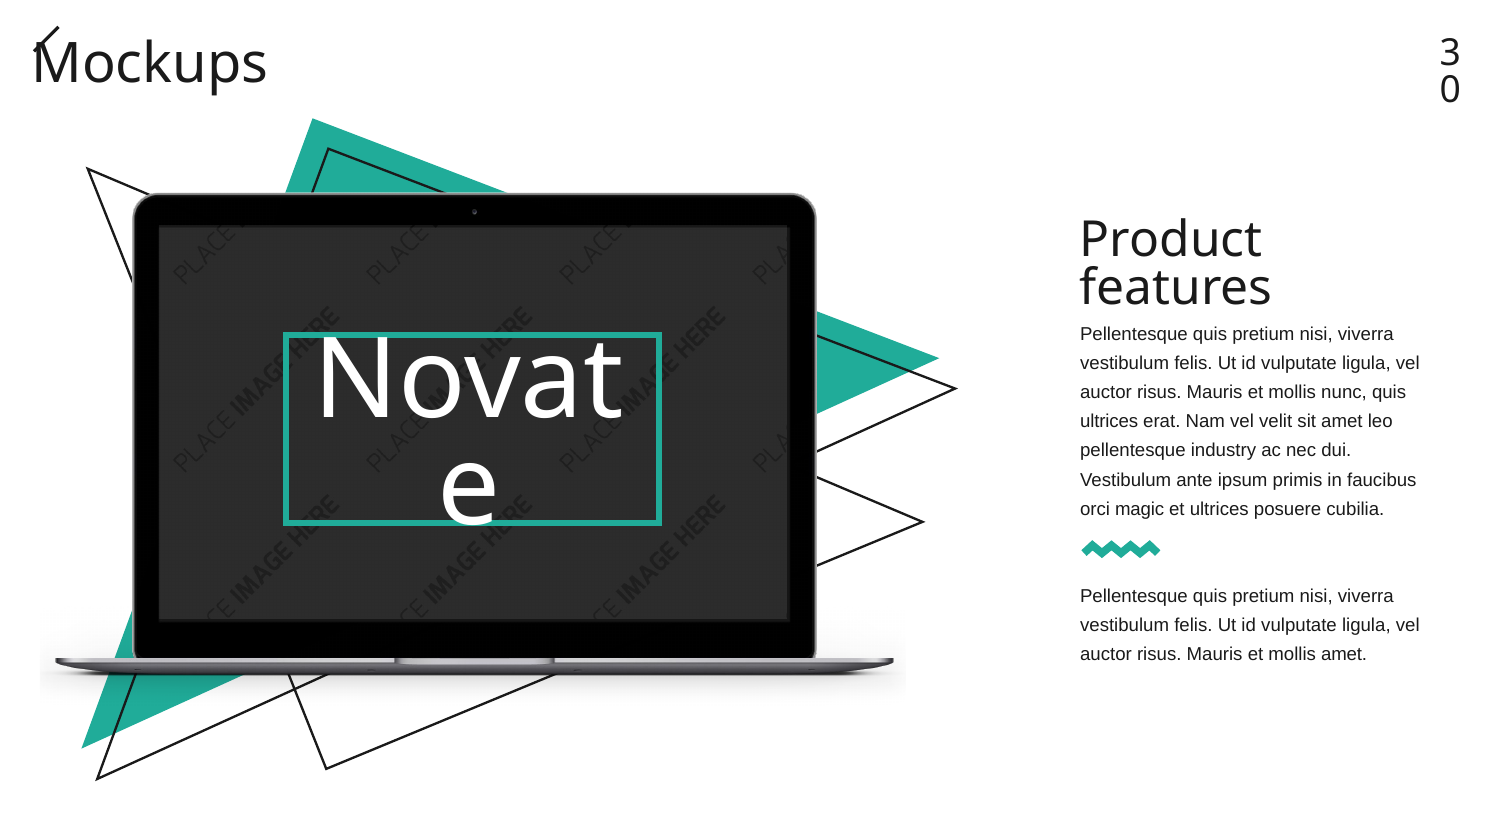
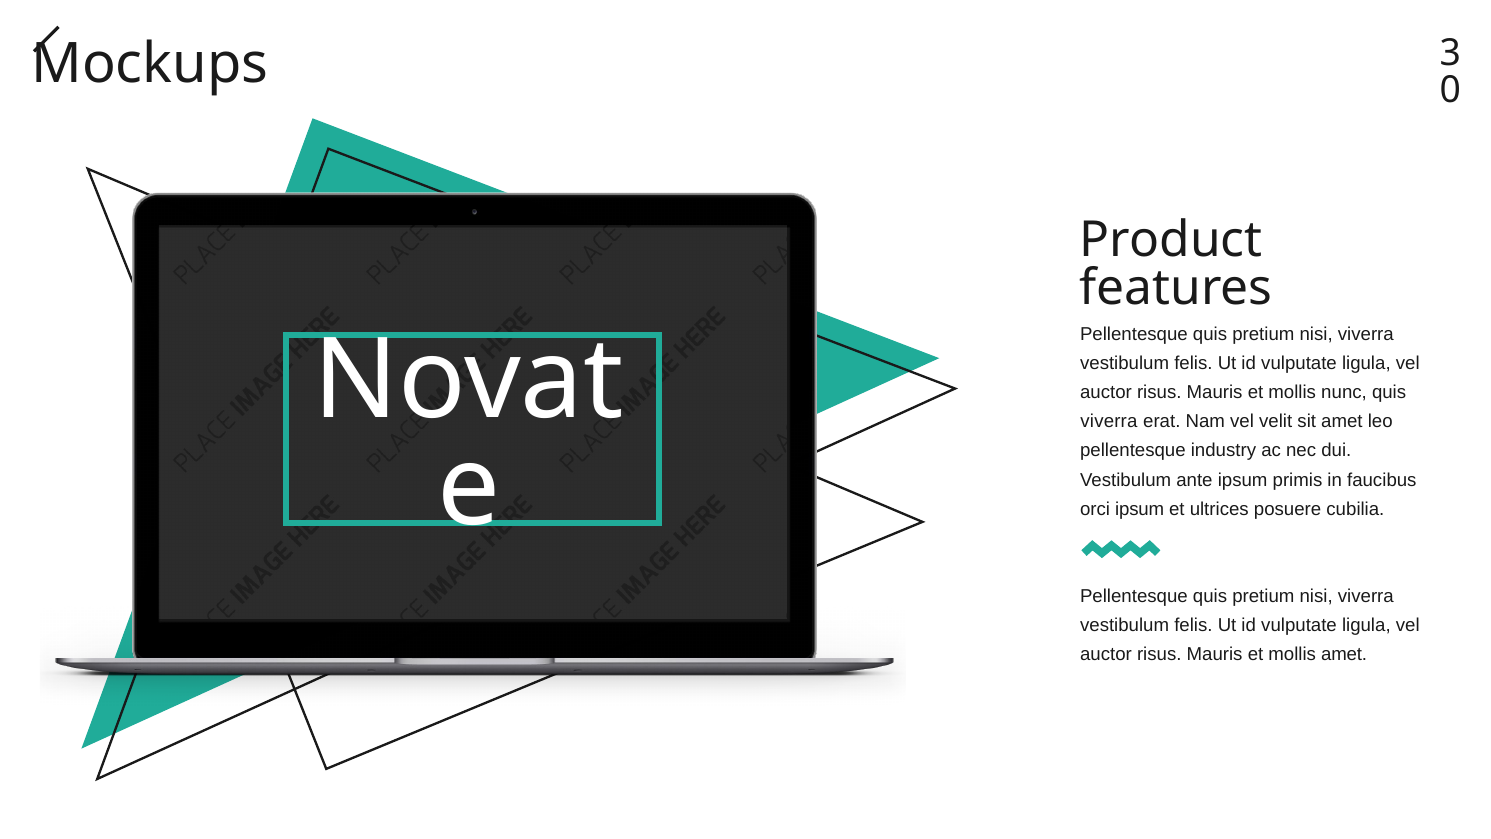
ultrices: ultrices -> viverra (1109, 422)
orci magic: magic -> ipsum (1140, 509)
